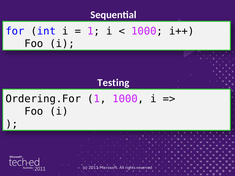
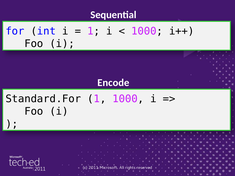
Testing: Testing -> Encode (113, 83)
Ordering.For: Ordering.For -> Standard.For (43, 99)
